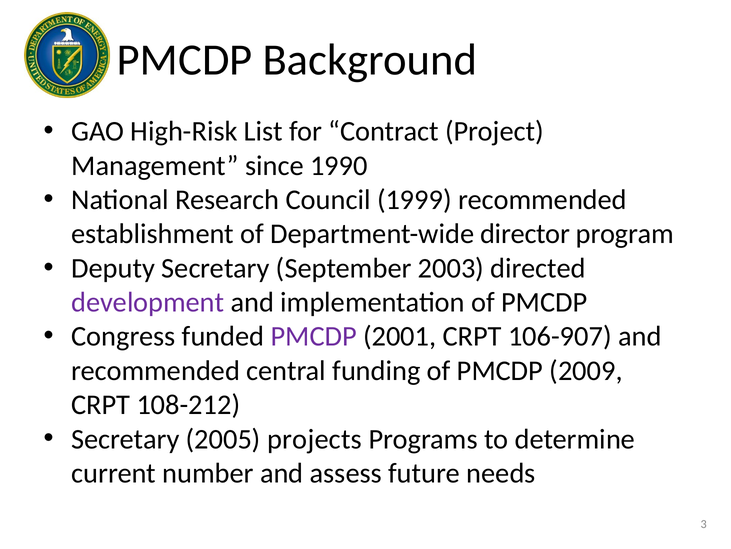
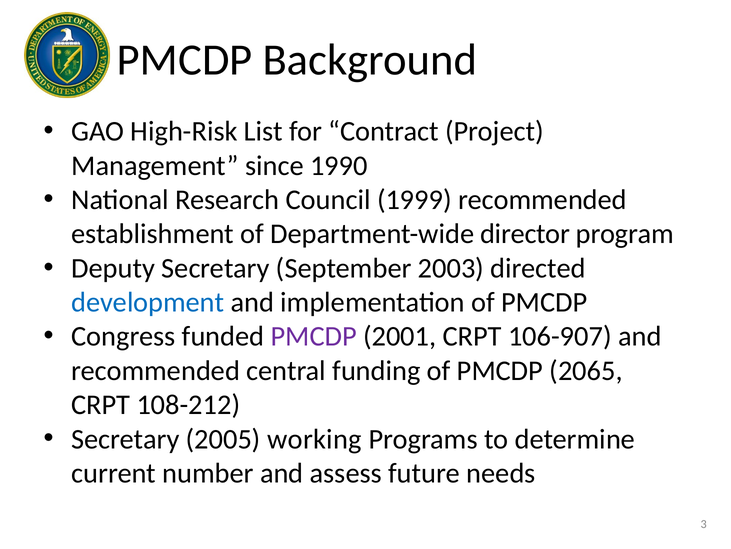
development colour: purple -> blue (148, 302)
2009: 2009 -> 2065 (586, 370)
projects: projects -> working (314, 439)
